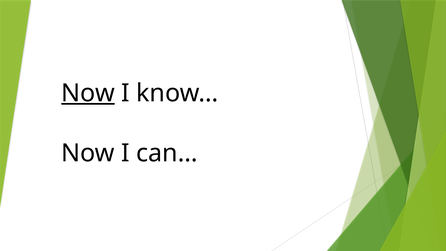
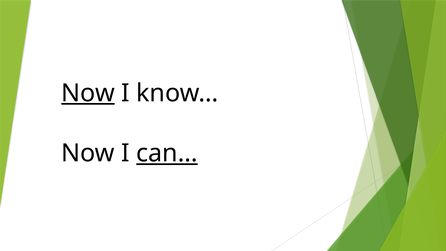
can… underline: none -> present (167, 153)
